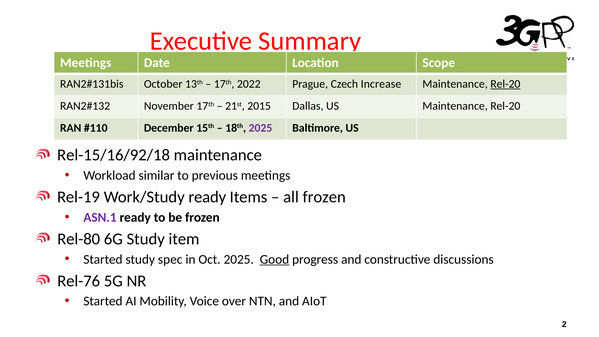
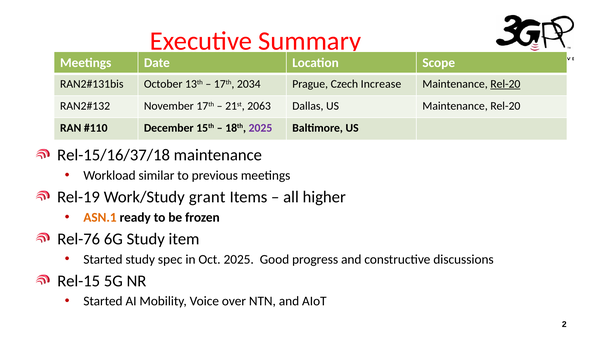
2022: 2022 -> 2034 (249, 84)
2015: 2015 -> 2063 (259, 106)
Rel-15/16/92/18: Rel-15/16/92/18 -> Rel-15/16/37/18 (114, 155)
Work/Study ready: ready -> grant (207, 197)
all frozen: frozen -> higher (324, 197)
ASN.1 colour: purple -> orange (100, 217)
Rel-80: Rel-80 -> Rel-76 (79, 239)
Good underline: present -> none (274, 259)
Rel-76: Rel-76 -> Rel-15 (79, 281)
